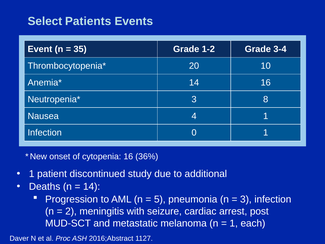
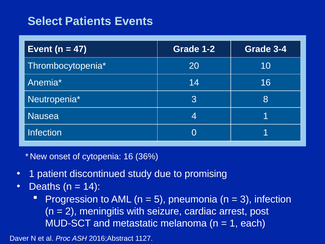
35: 35 -> 47 (80, 49)
additional: additional -> promising (206, 174)
